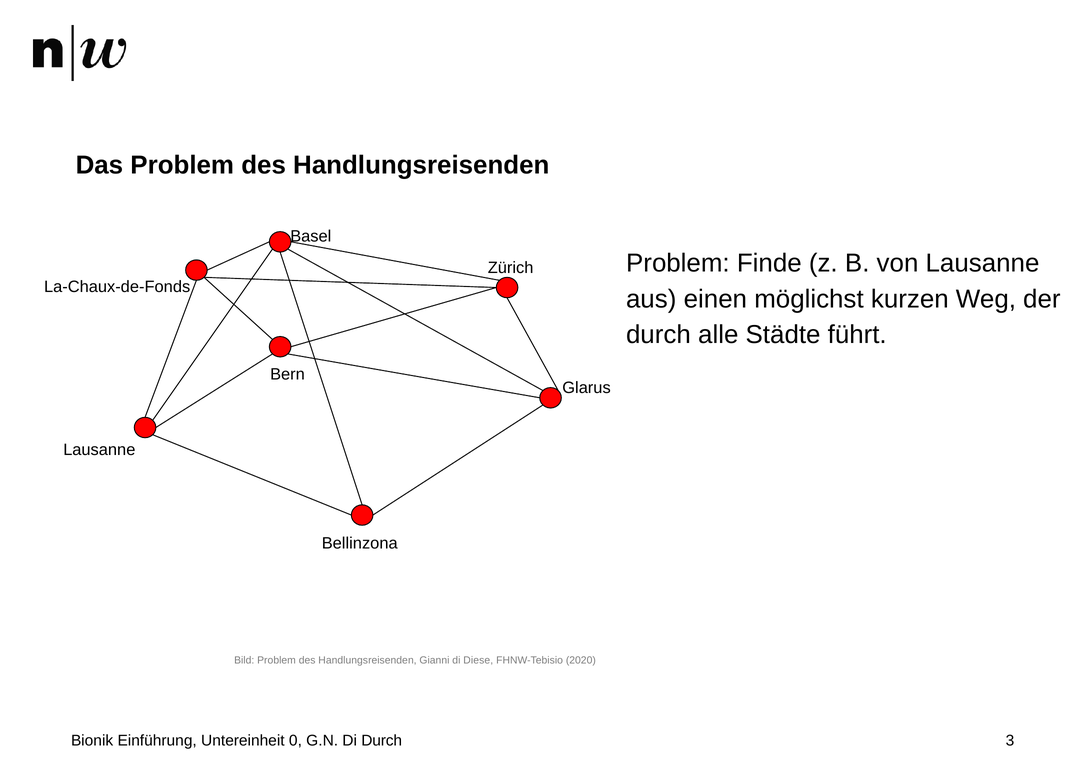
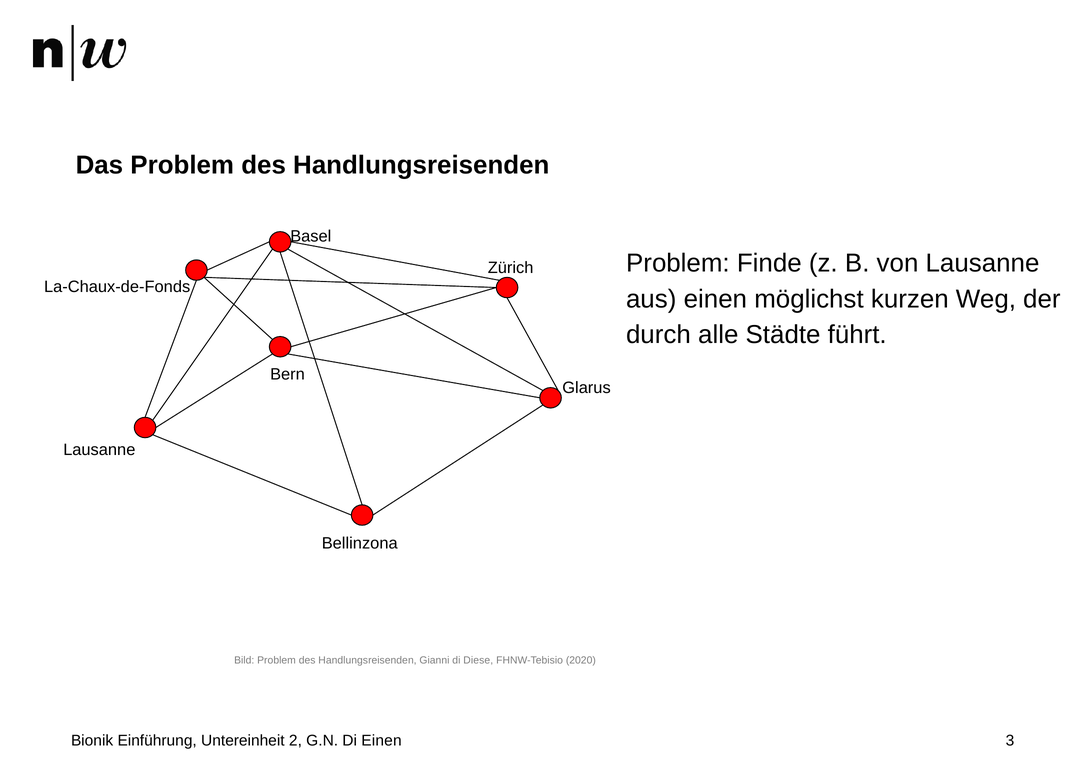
0: 0 -> 2 (295, 740)
Di Durch: Durch -> Einen (382, 740)
